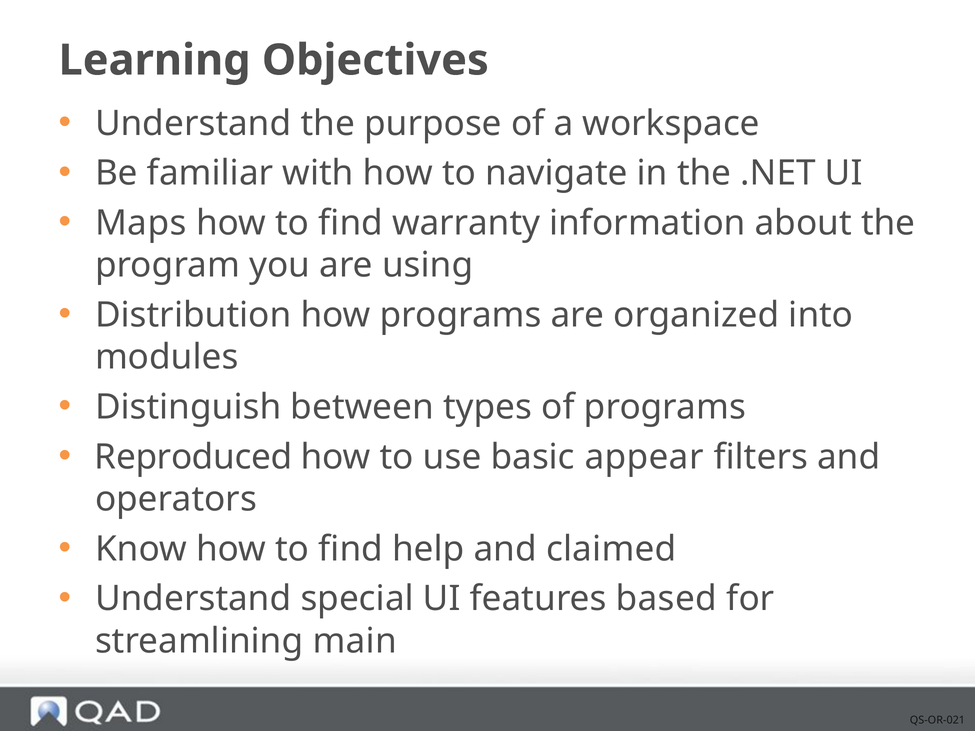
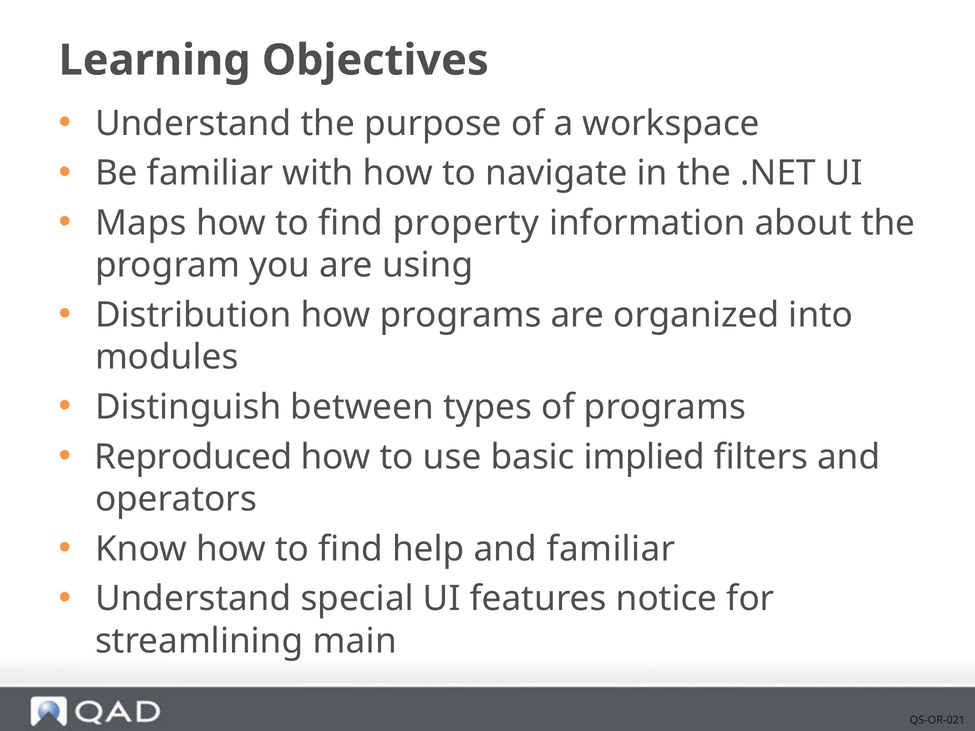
warranty: warranty -> property (466, 223)
appear: appear -> implied (644, 457)
and claimed: claimed -> familiar (611, 549)
based: based -> notice (667, 599)
